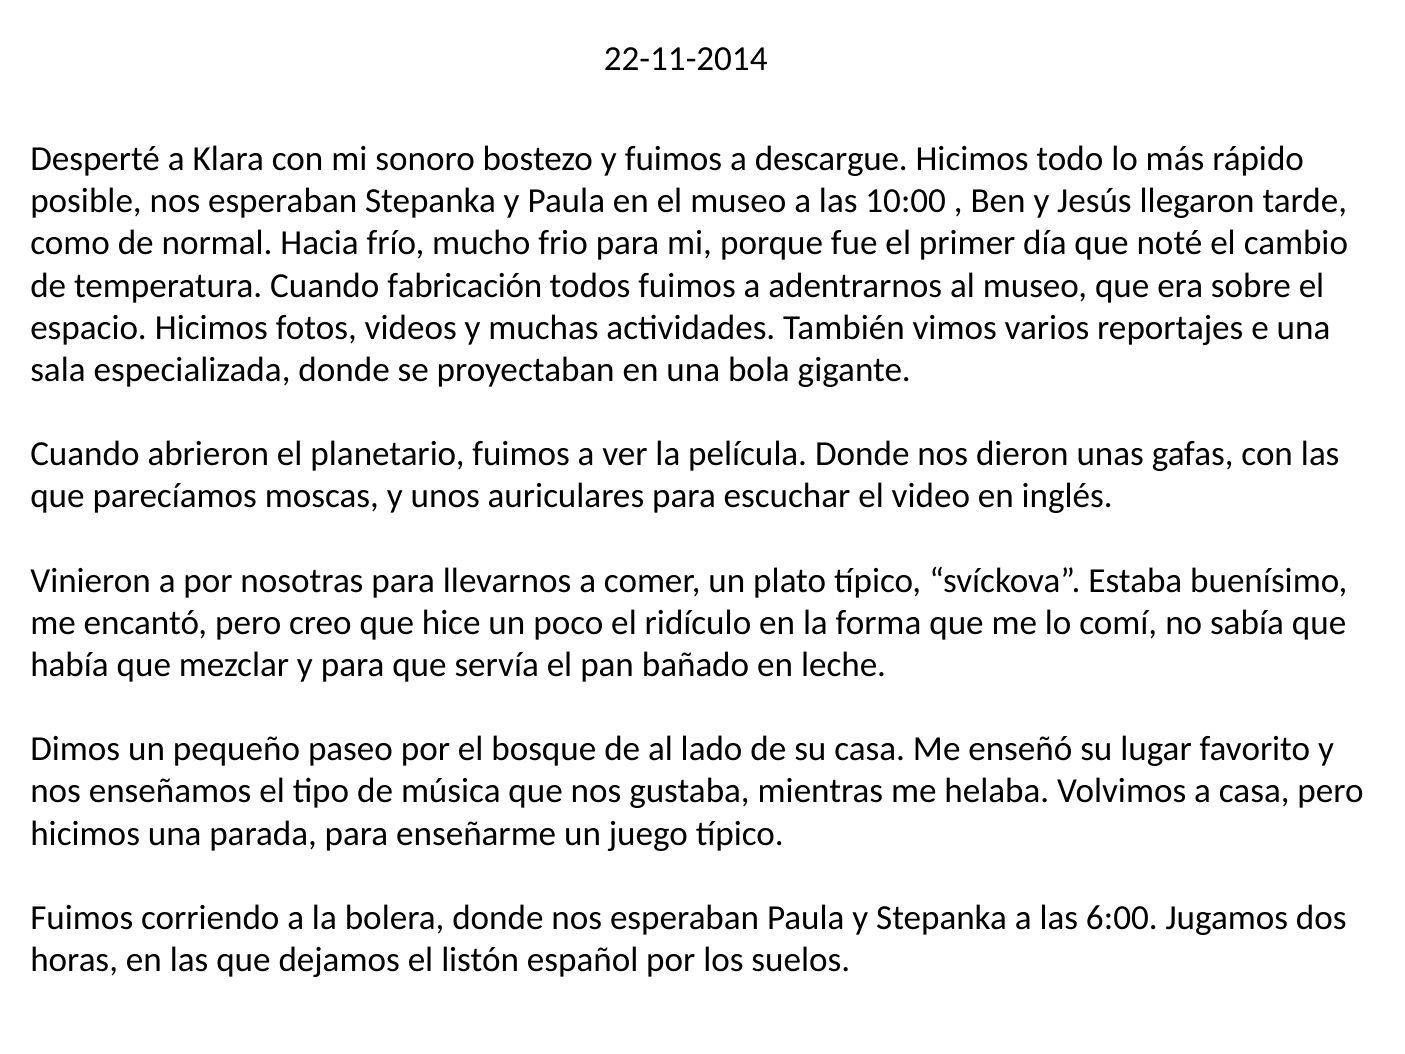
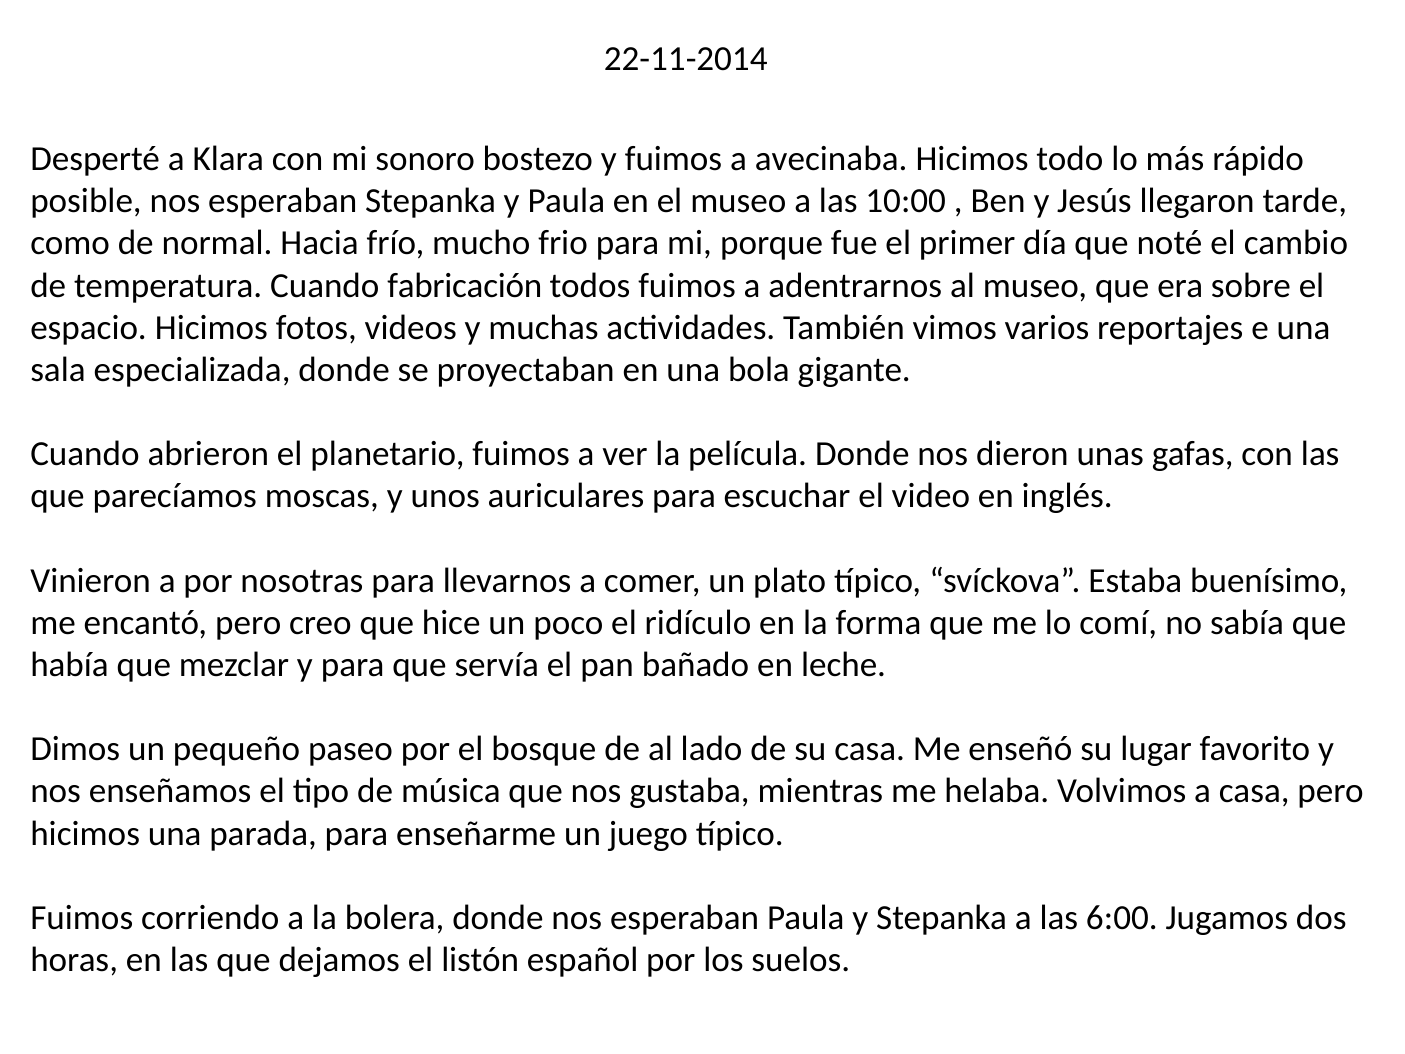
descargue: descargue -> avecinaba (831, 159)
